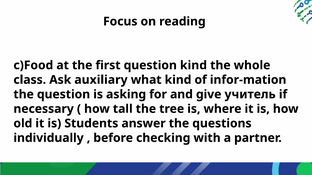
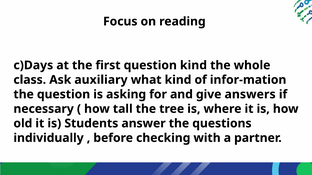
c)Food: c)Food -> c)Days (33, 65)
учитель: учитель -> answers (250, 95)
